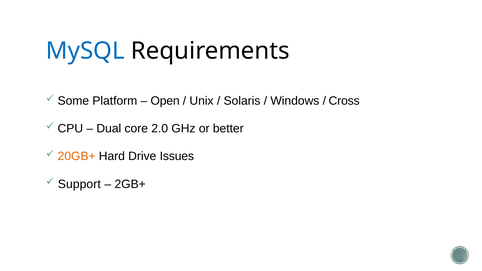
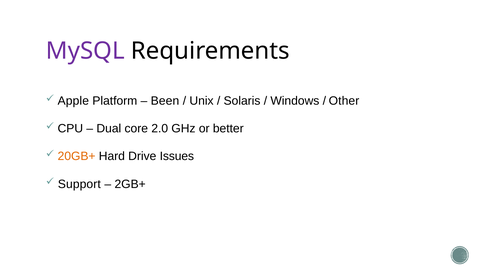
MySQL colour: blue -> purple (85, 51)
Some: Some -> Apple (73, 101)
Open: Open -> Been (165, 101)
Cross: Cross -> Other (344, 101)
